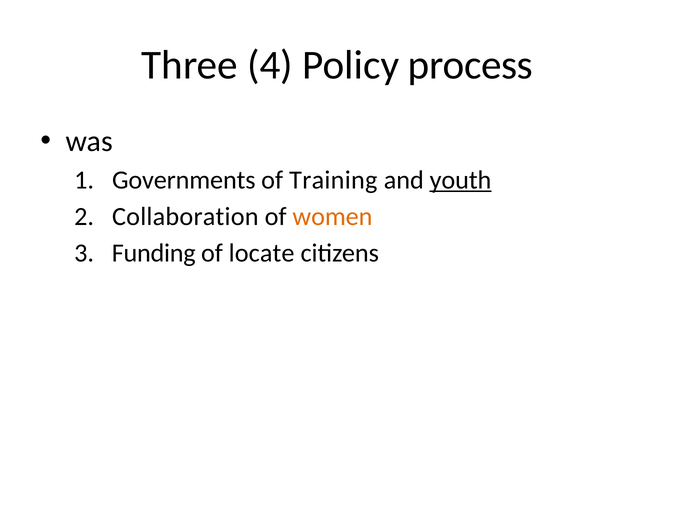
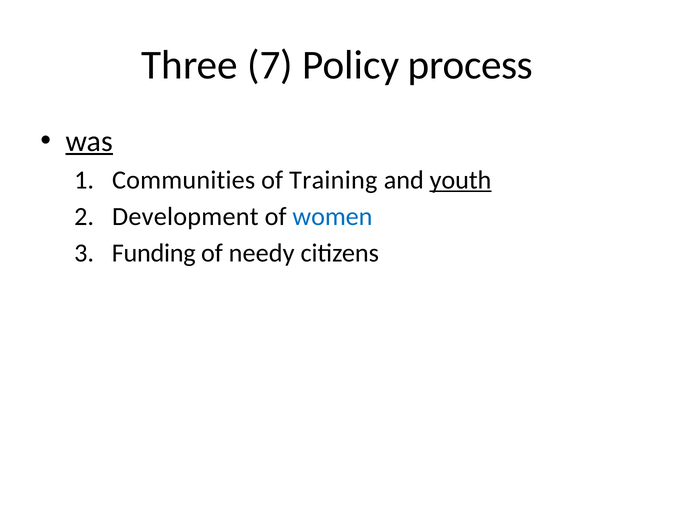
4: 4 -> 7 (270, 65)
was underline: none -> present (89, 141)
Governments: Governments -> Communities (184, 180)
Collaboration: Collaboration -> Development (185, 217)
women colour: orange -> blue (332, 217)
locate: locate -> needy (262, 254)
